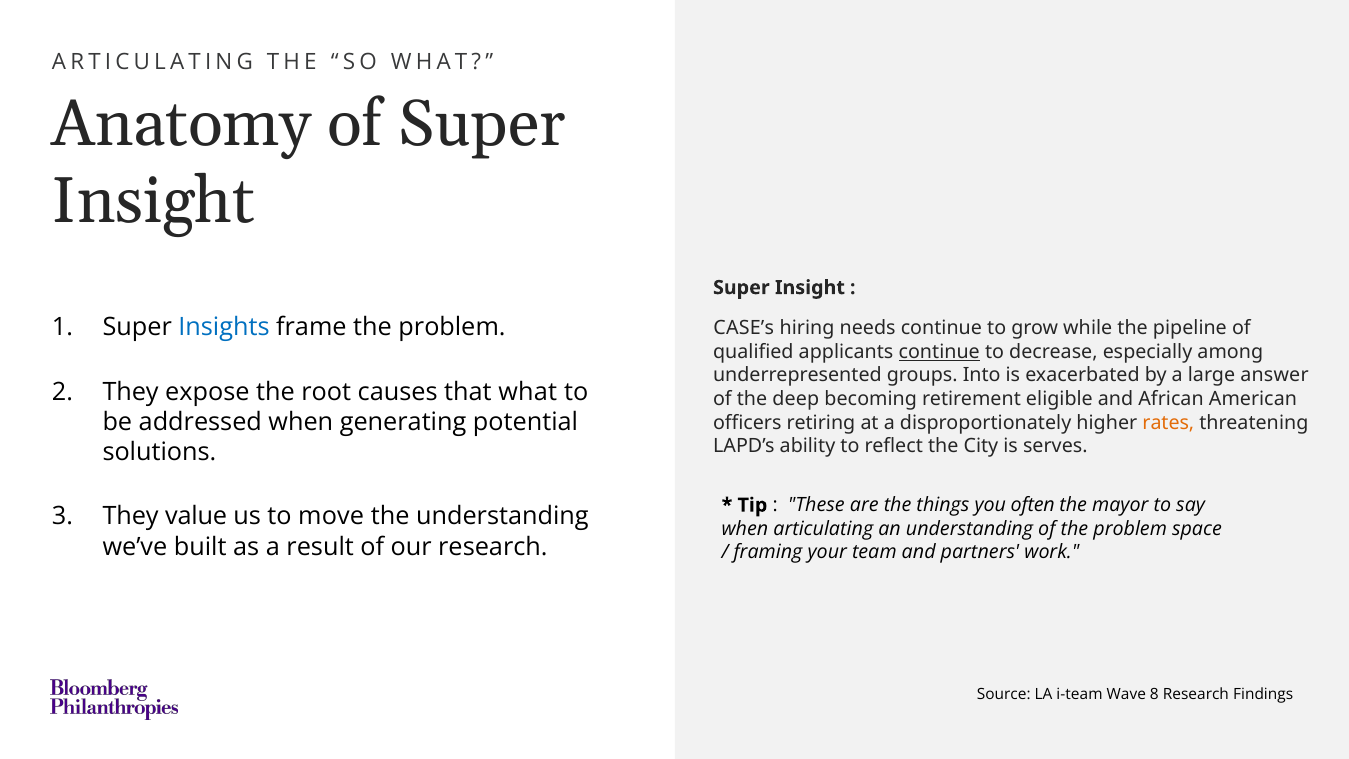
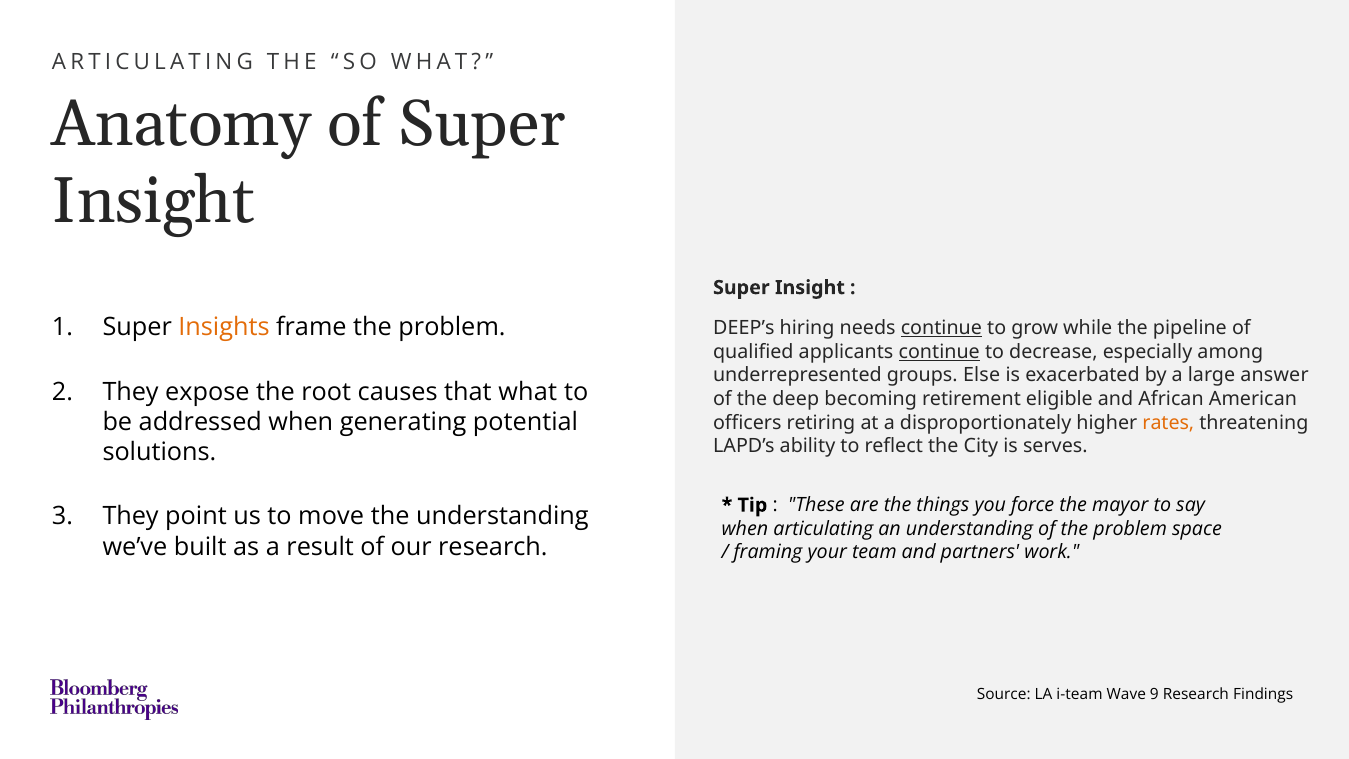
Insights colour: blue -> orange (224, 327)
CASE’s: CASE’s -> DEEP’s (744, 328)
continue underline: none -> present (941, 328)
Into: Into -> Else (982, 375)
often: often -> force (1033, 505)
value: value -> point (196, 516)
8: 8 -> 9 (1154, 694)
